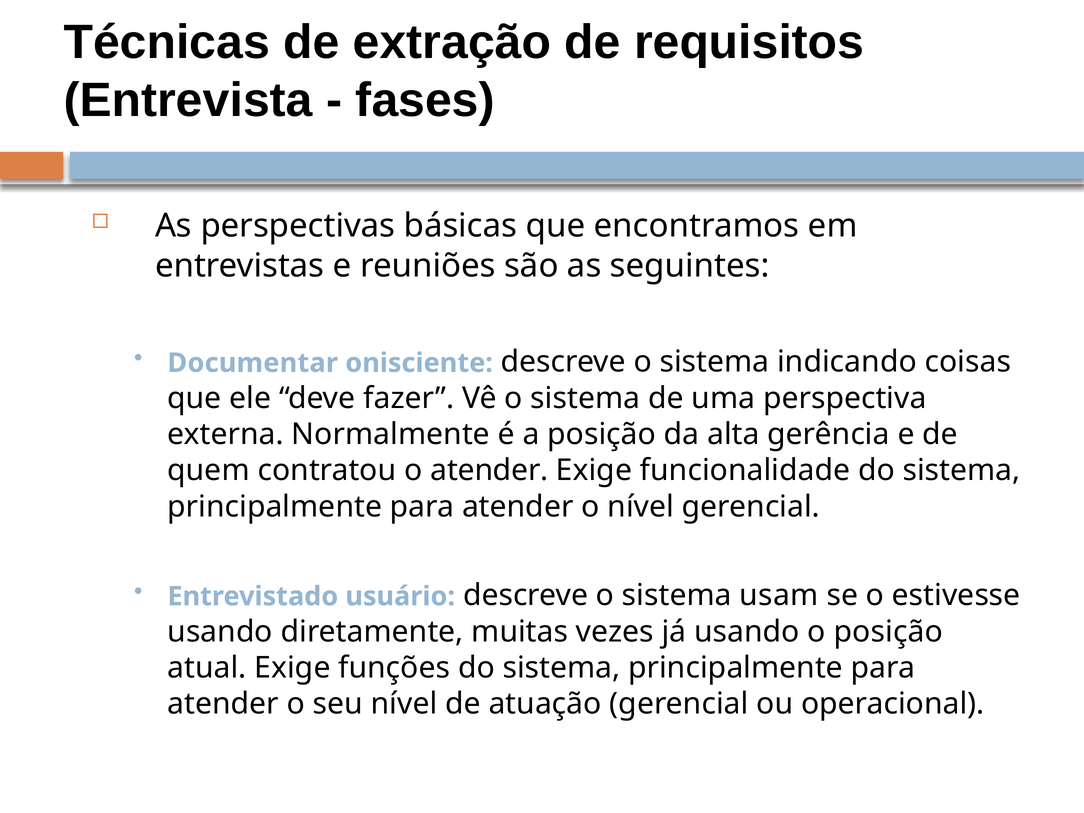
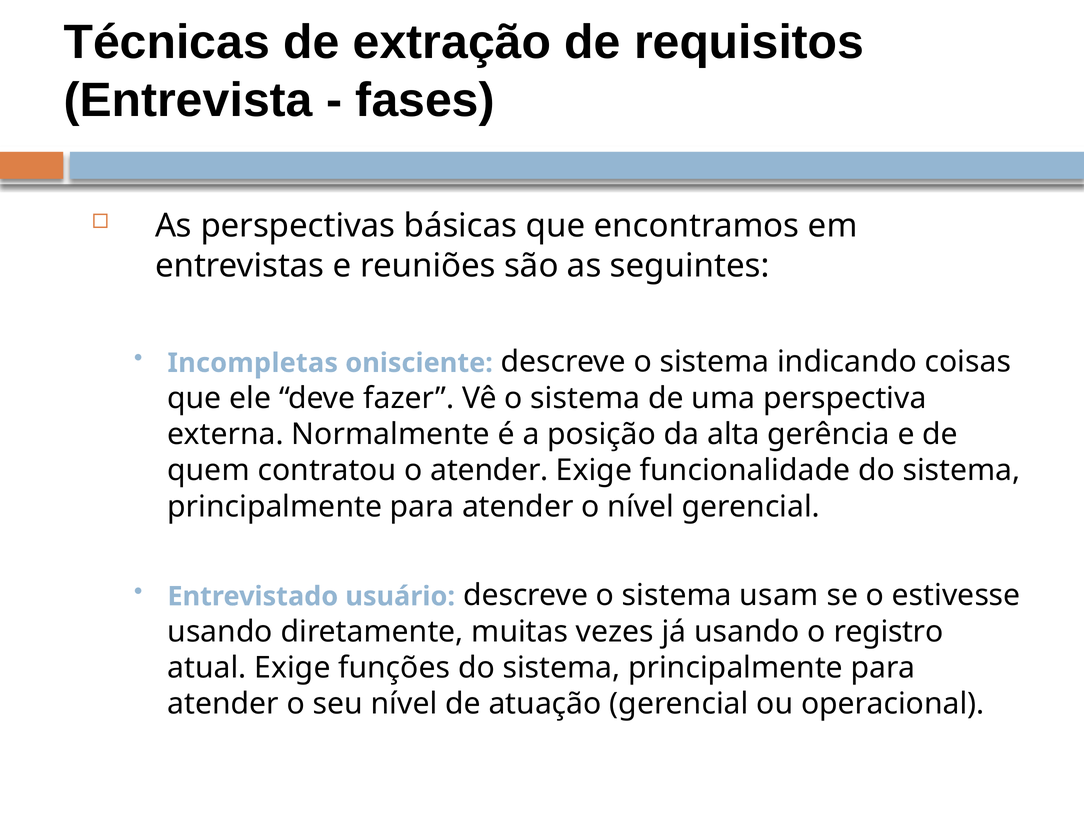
Documentar: Documentar -> Incompletas (253, 363)
o posição: posição -> registro (888, 632)
